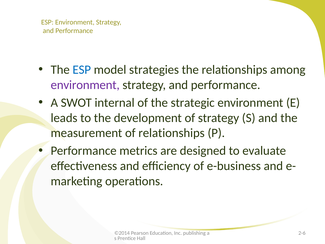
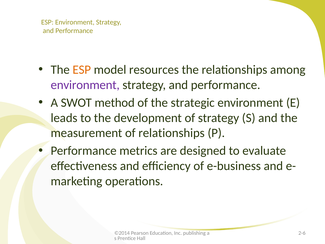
ESP colour: blue -> orange (82, 70)
strategies: strategies -> resources (154, 70)
internal: internal -> method (115, 103)
